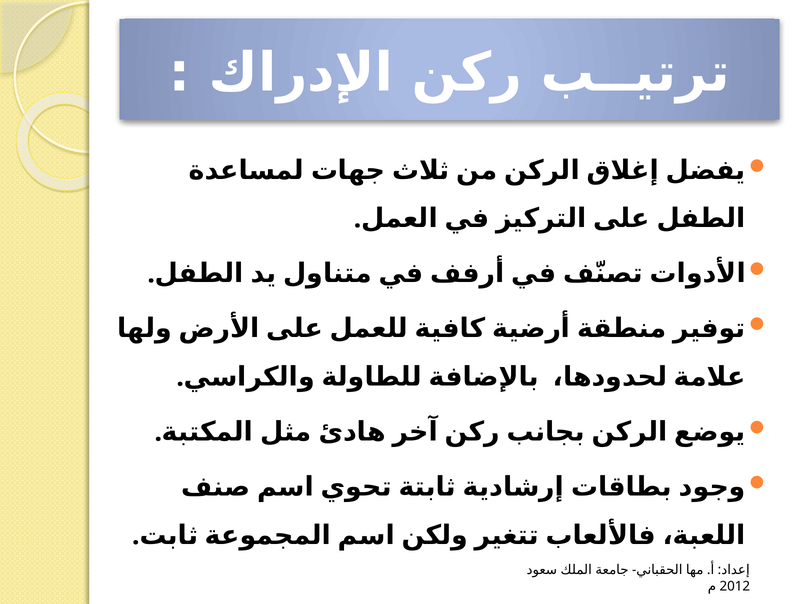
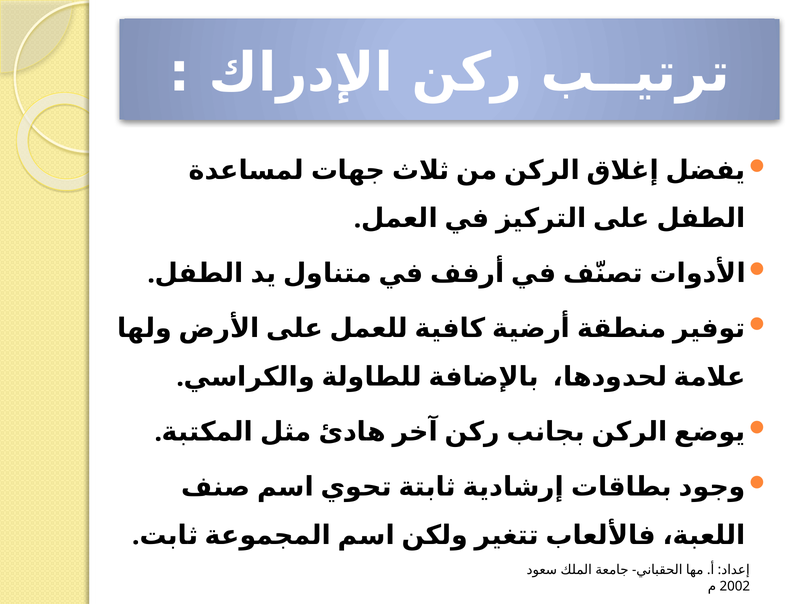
2012: 2012 -> 2002 (735, 586)
